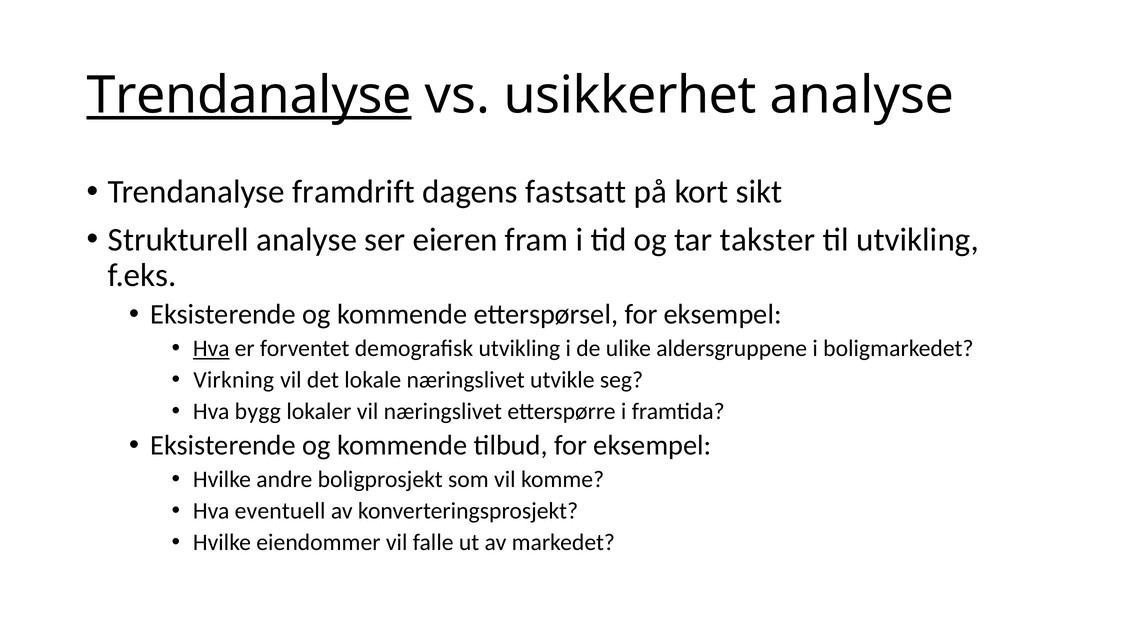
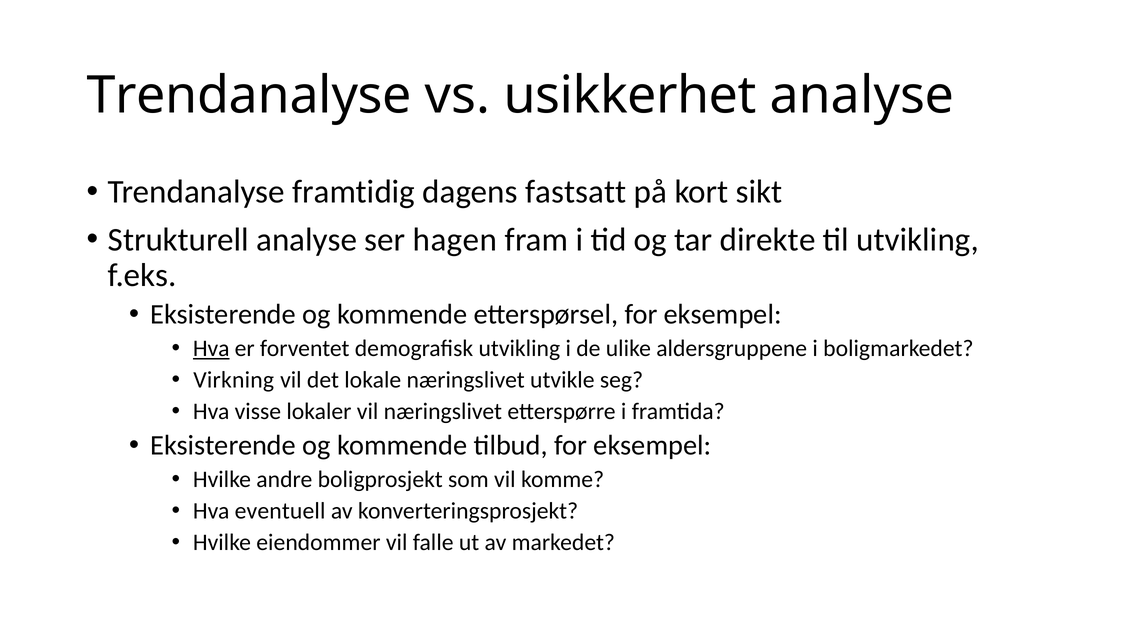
Trendanalyse underline: present -> none (249, 95)
framdrift: framdrift -> framtidig (354, 192)
eieren: eieren -> hagen (455, 239)
takster: takster -> direkte (768, 239)
bygg: bygg -> visse (258, 411)
